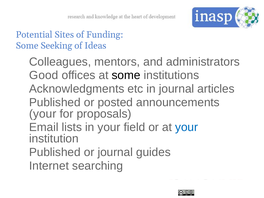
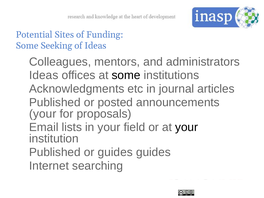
Good: Good -> Ideas (44, 75)
your colour: blue -> black (187, 127)
or journal: journal -> guides (115, 152)
